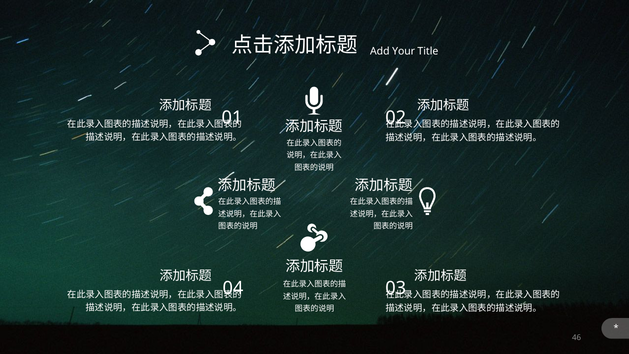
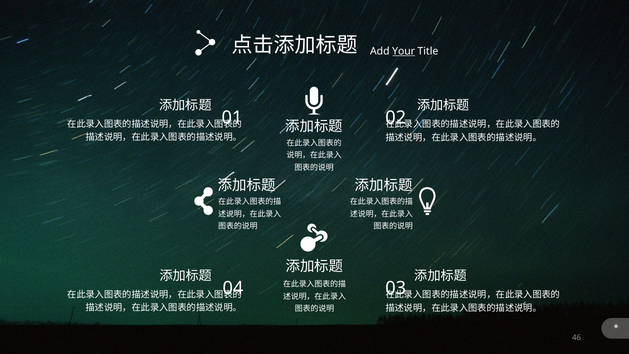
Your underline: none -> present (404, 51)
